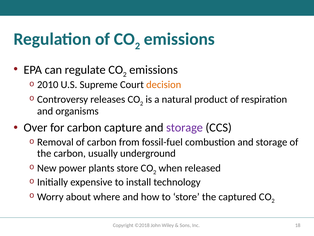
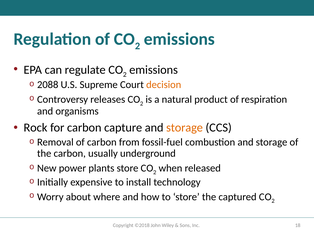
2010: 2010 -> 2088 (48, 85)
Over: Over -> Rock (35, 127)
storage colour: purple -> orange (185, 127)
